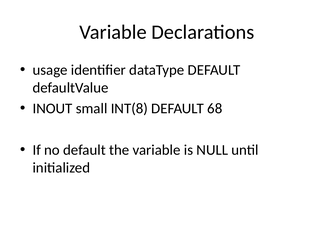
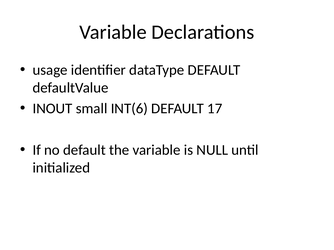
INT(8: INT(8 -> INT(6 (129, 109)
68: 68 -> 17 (215, 109)
